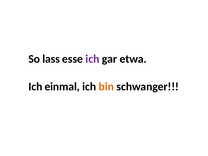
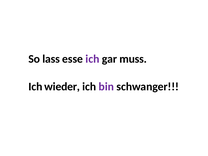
etwa: etwa -> muss (133, 59)
einmal: einmal -> wieder (62, 87)
bin colour: orange -> purple (106, 87)
